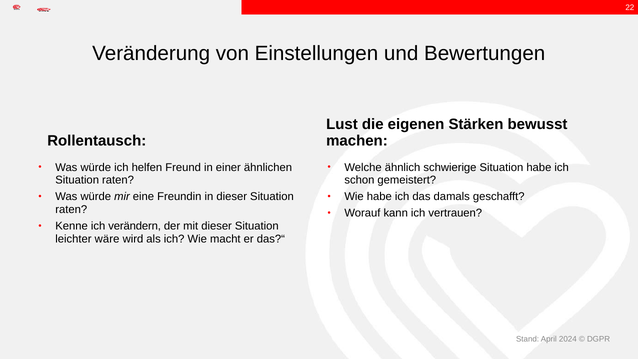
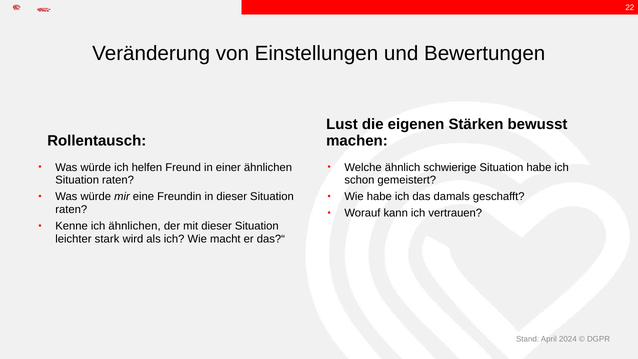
ich verändern: verändern -> ähnlichen (135, 226)
wäre: wäre -> stark (107, 239)
